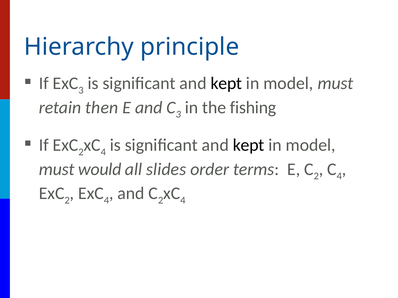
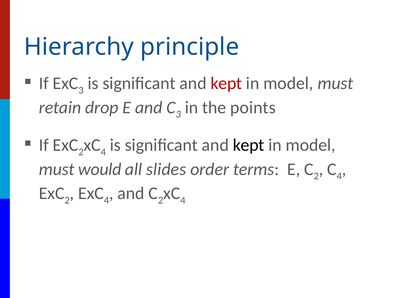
kept colour: black -> red (226, 83)
then: then -> drop (102, 108)
fishing: fishing -> points (253, 108)
